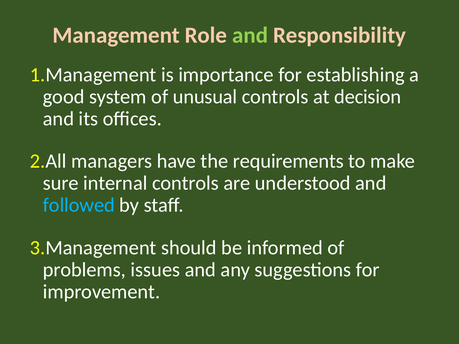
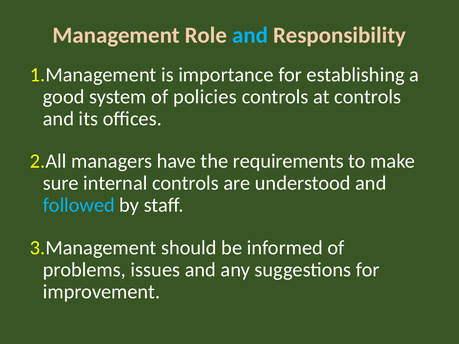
and colour: light green -> light blue (250, 35)
unusual: unusual -> policies (205, 97)
at decision: decision -> controls (368, 97)
